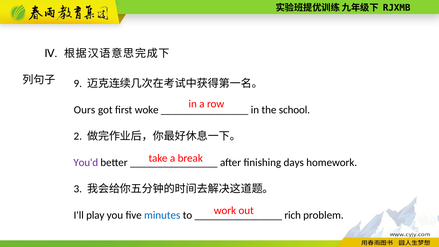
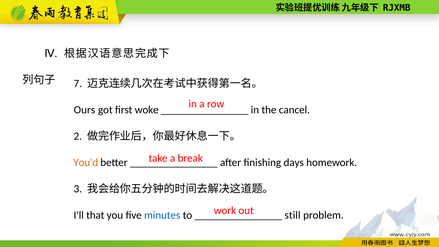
9: 9 -> 7 (78, 83)
school: school -> cancel (294, 110)
You'd colour: purple -> orange (86, 163)
play: play -> that (95, 215)
rich: rich -> still (293, 215)
